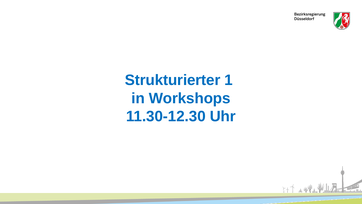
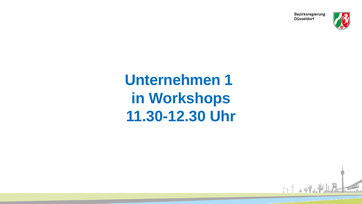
Strukturierter: Strukturierter -> Unternehmen (173, 80)
